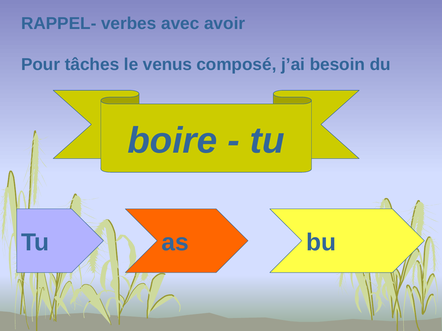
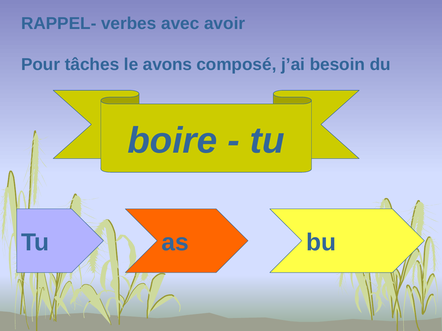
venus: venus -> avons (167, 65)
